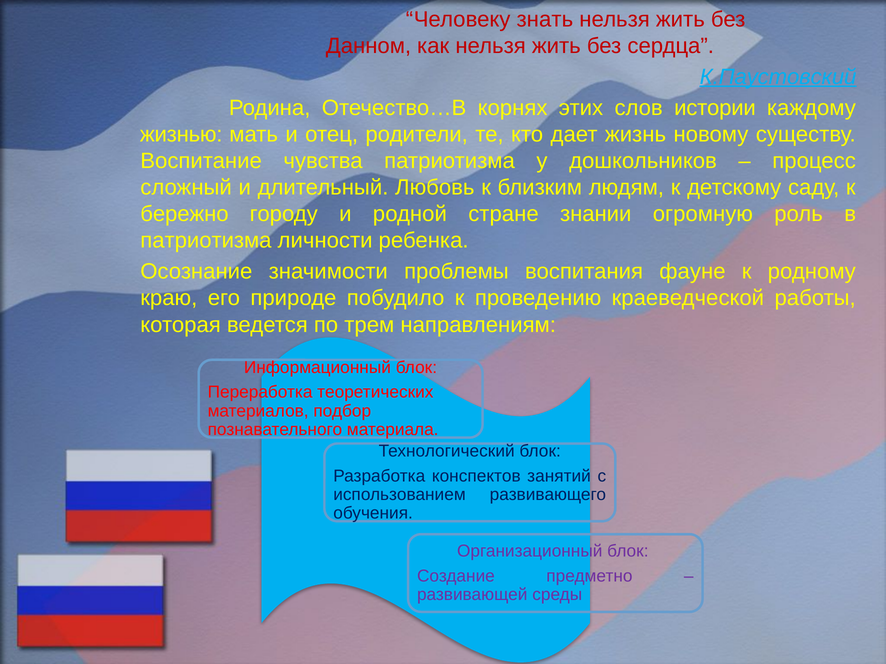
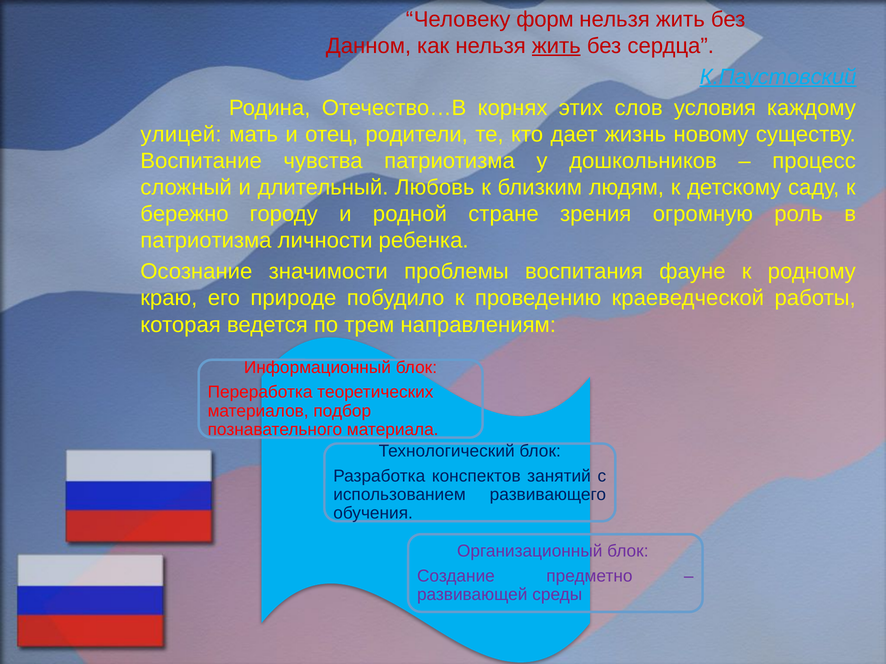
знать: знать -> форм (545, 19)
жить underline: none -> present (556, 46)
истории: истории -> условия (715, 108)
жизнью: жизнью -> улицей (181, 134)
знании: знании -> зрения (596, 214)
